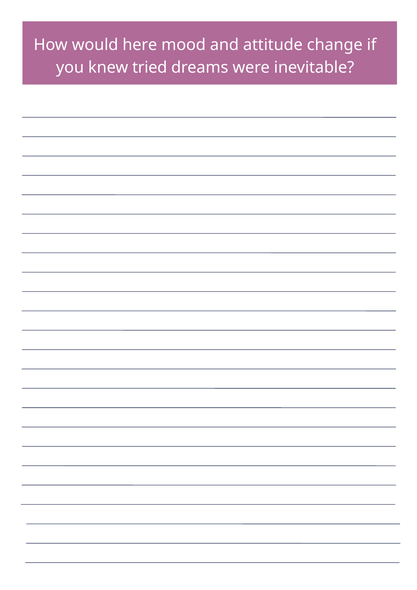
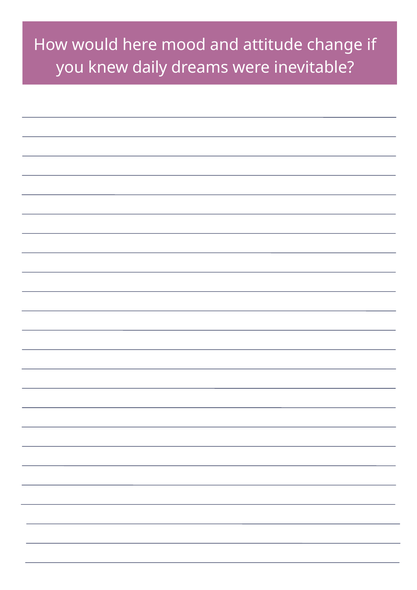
tried: tried -> daily (150, 68)
